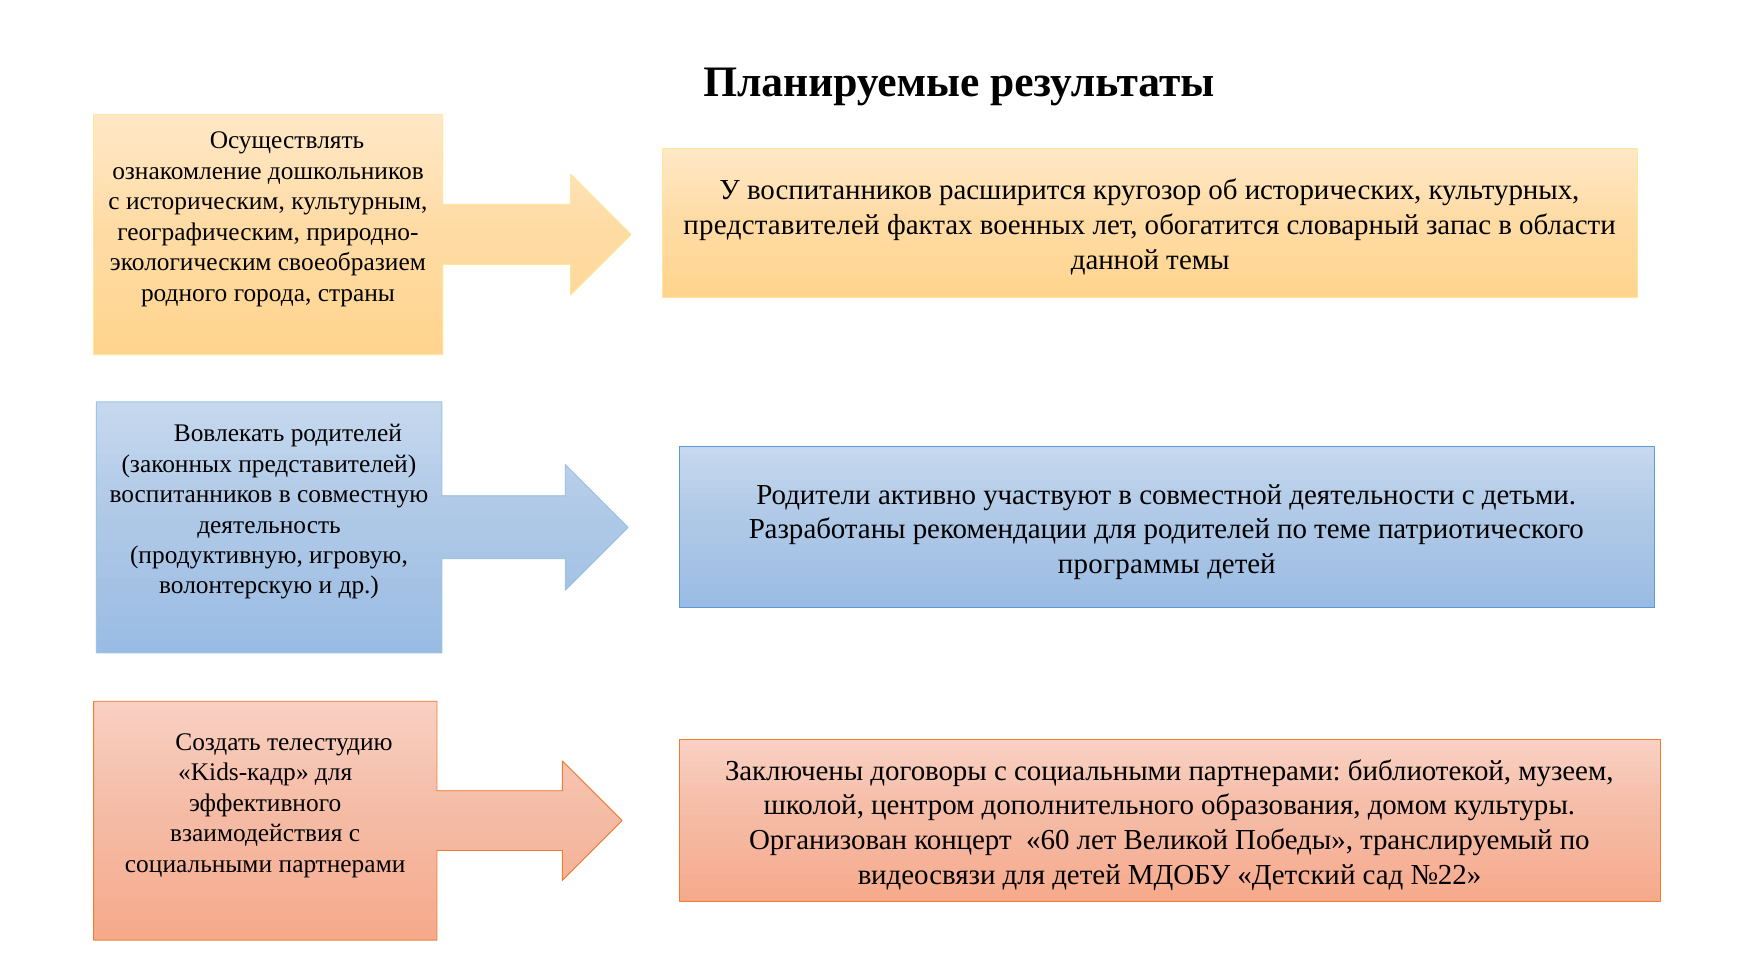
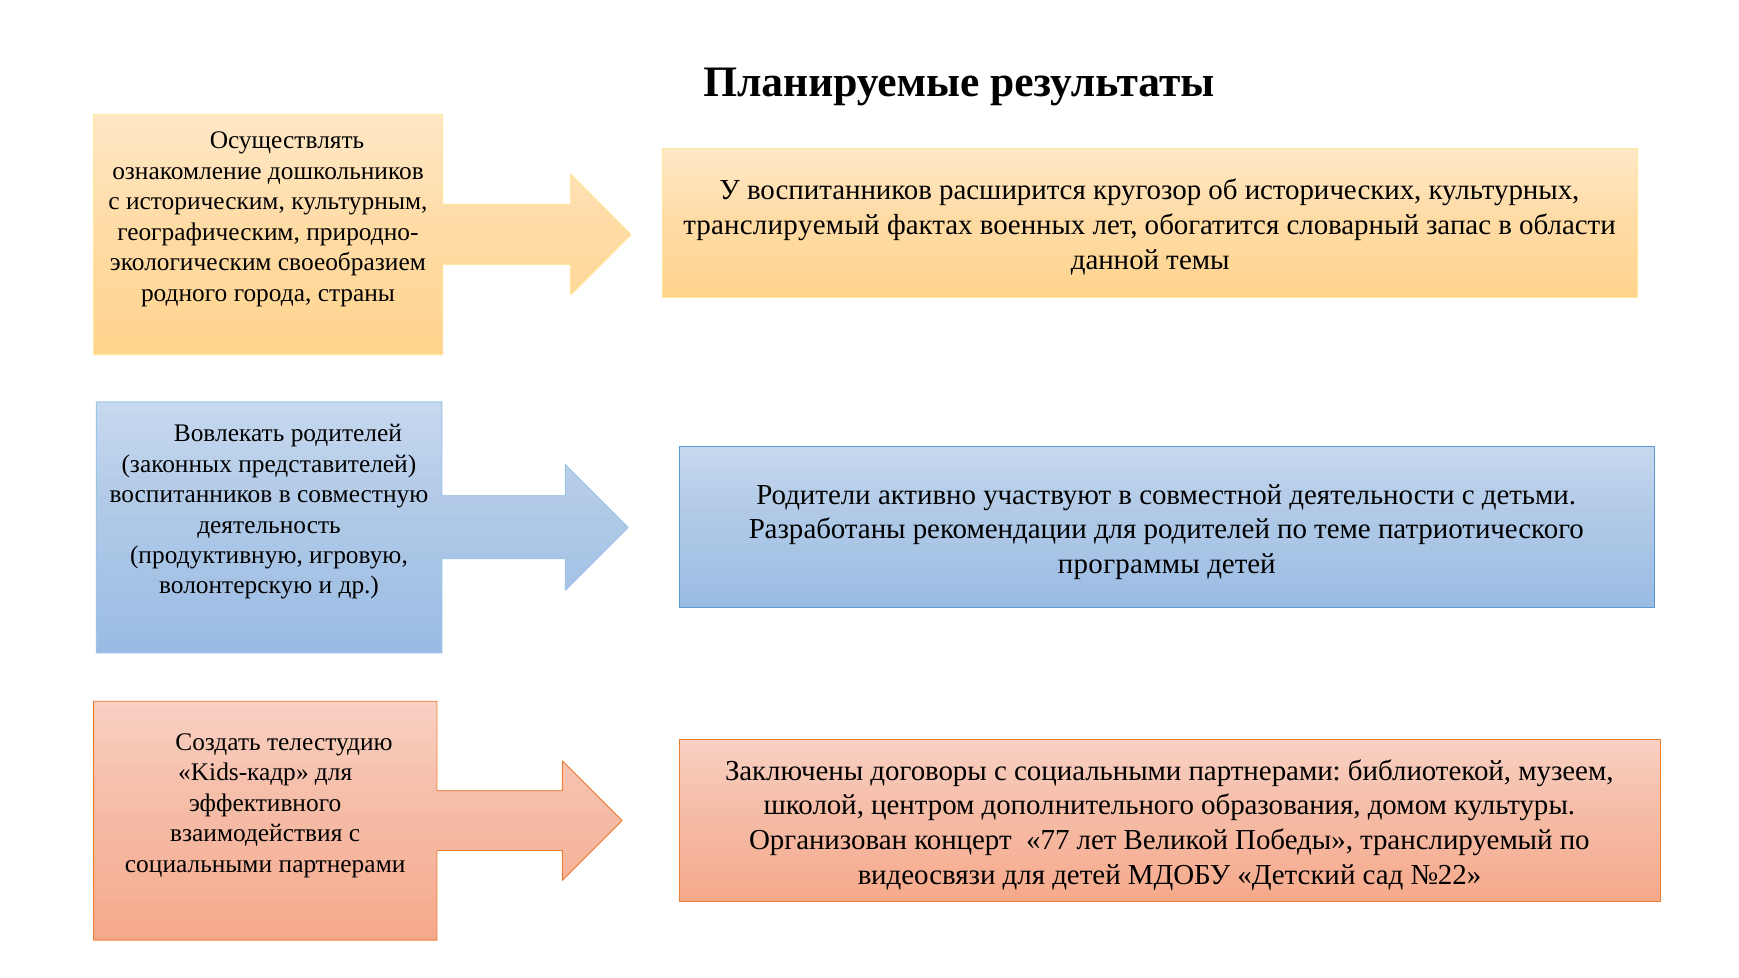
представителей: представителей -> транслируемый (782, 225)
60: 60 -> 77 (1048, 840)
